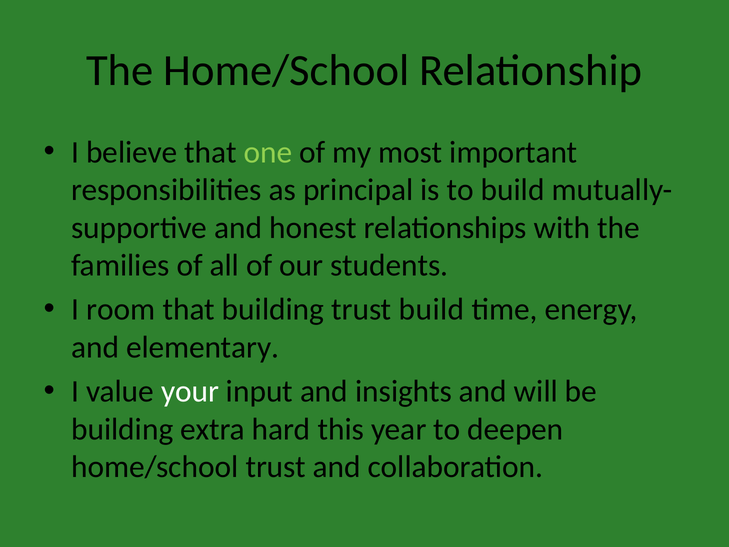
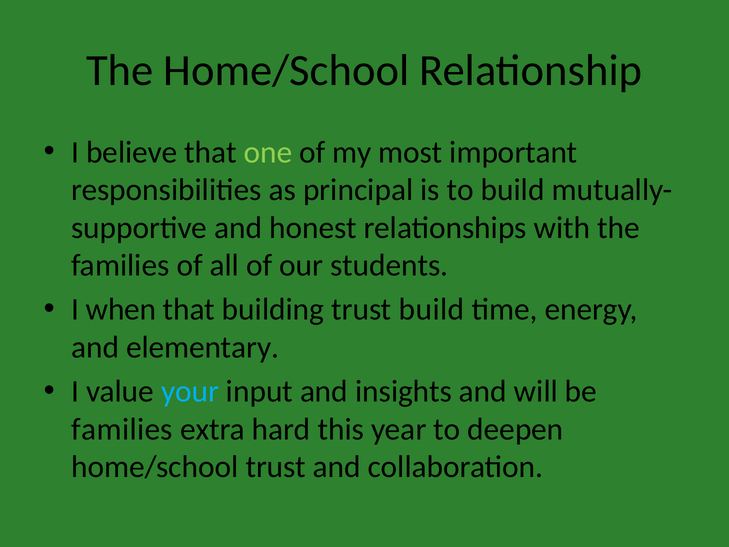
room: room -> when (121, 309)
your colour: white -> light blue (190, 391)
building: building -> families (122, 429)
